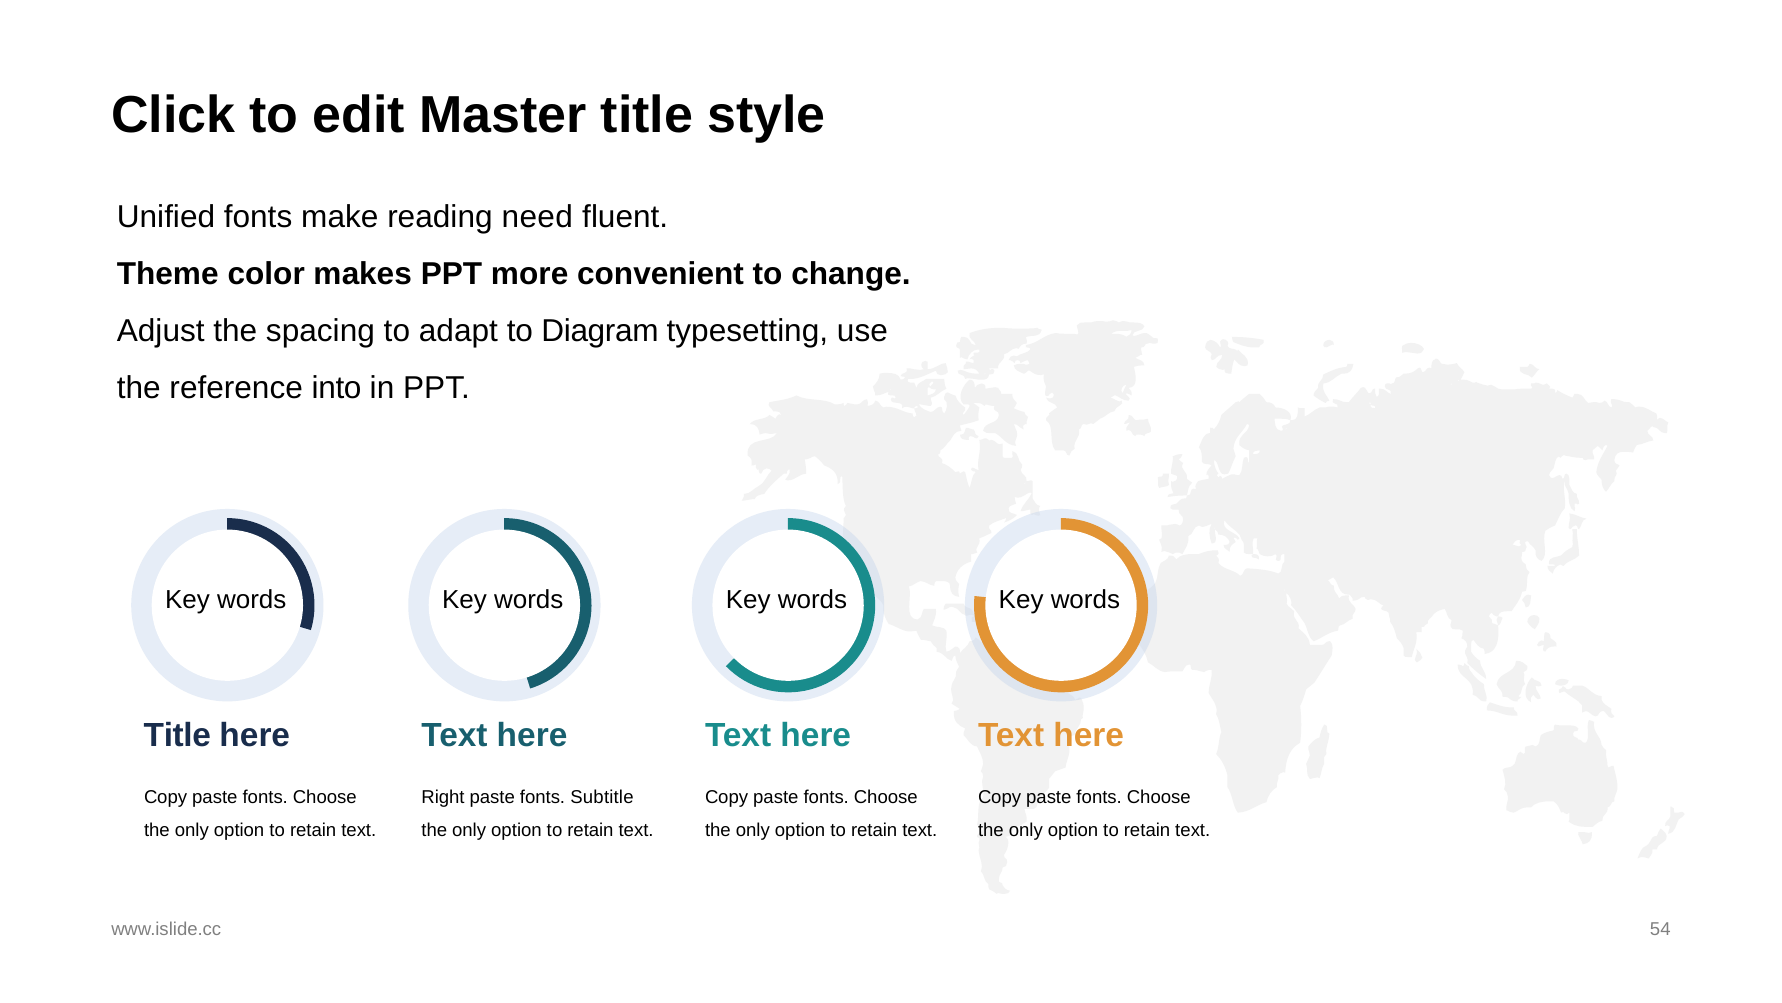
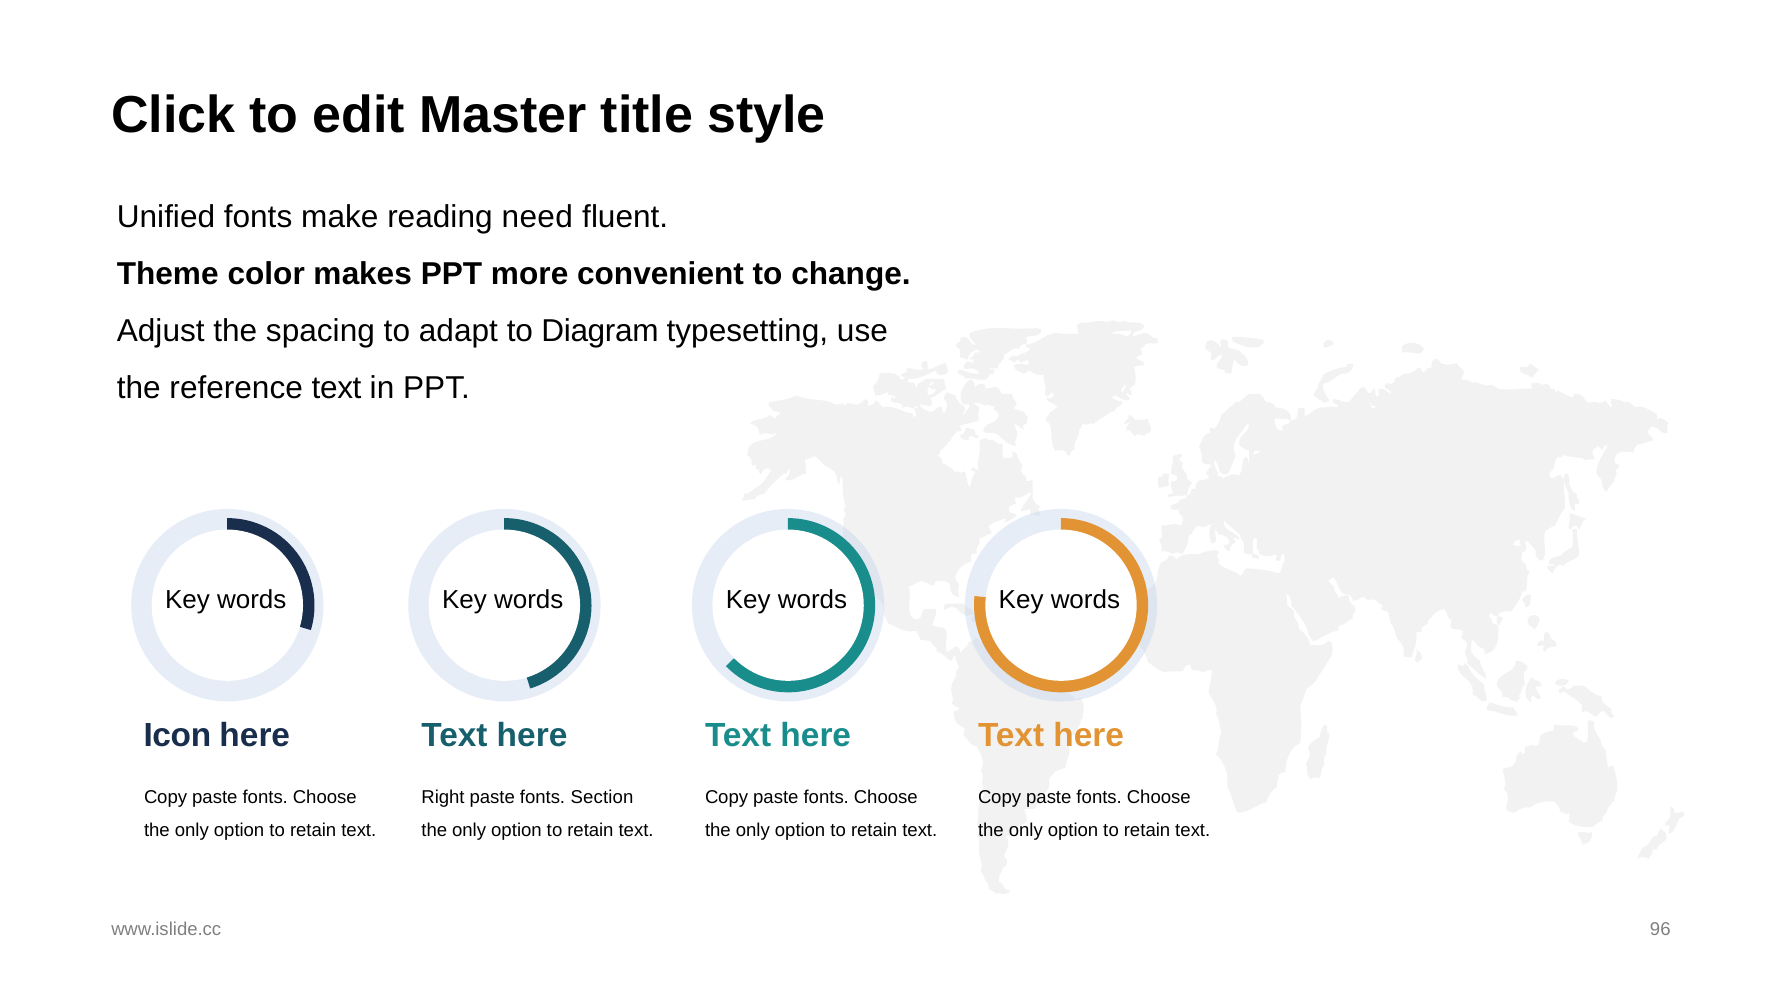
reference into: into -> text (337, 387)
Title: Title -> Icon (177, 735)
Subtitle: Subtitle -> Section (602, 797)
54: 54 -> 96 (1660, 928)
